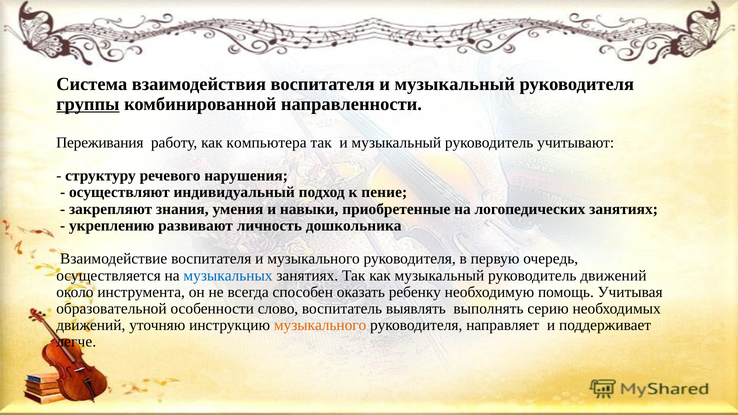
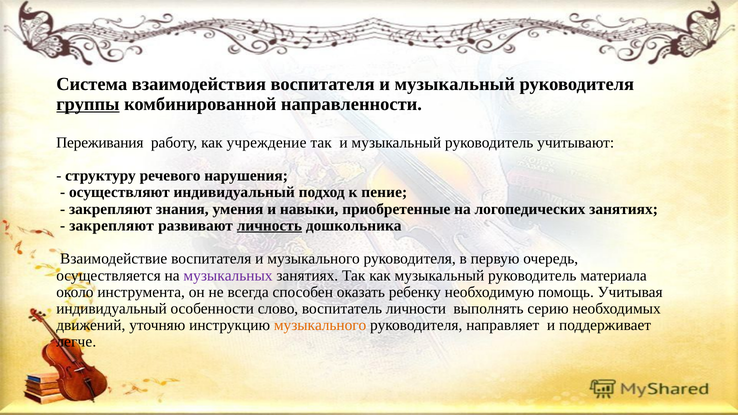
компьютера: компьютера -> учреждение (267, 142)
укреплению: укреплению -> закрепляют (112, 226)
личность underline: none -> present (269, 226)
музыкальных colour: blue -> purple (228, 276)
руководитель движений: движений -> материала (614, 276)
образовательной: образовательной -> индивидуальный (112, 309)
выявлять: выявлять -> личности (416, 309)
